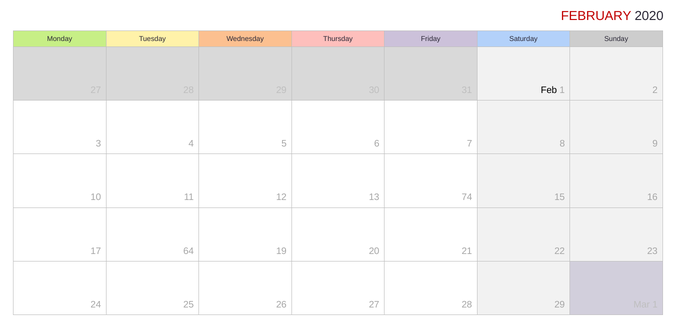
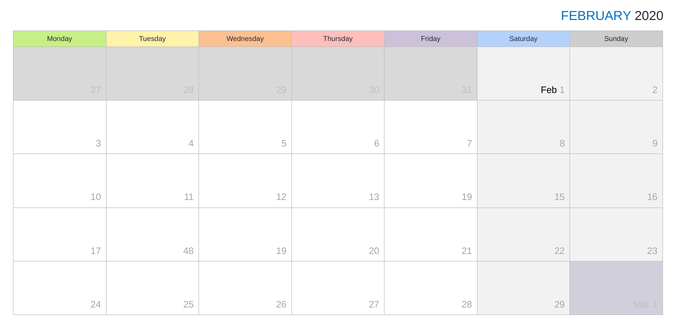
FEBRUARY colour: red -> blue (596, 16)
13 74: 74 -> 19 (467, 198)
64: 64 -> 48 (189, 251)
